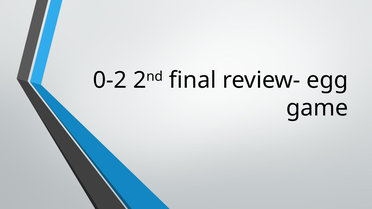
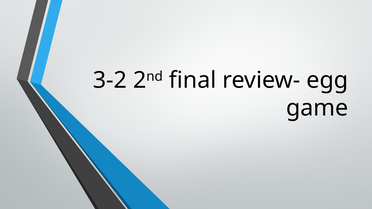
0-2: 0-2 -> 3-2 (110, 80)
